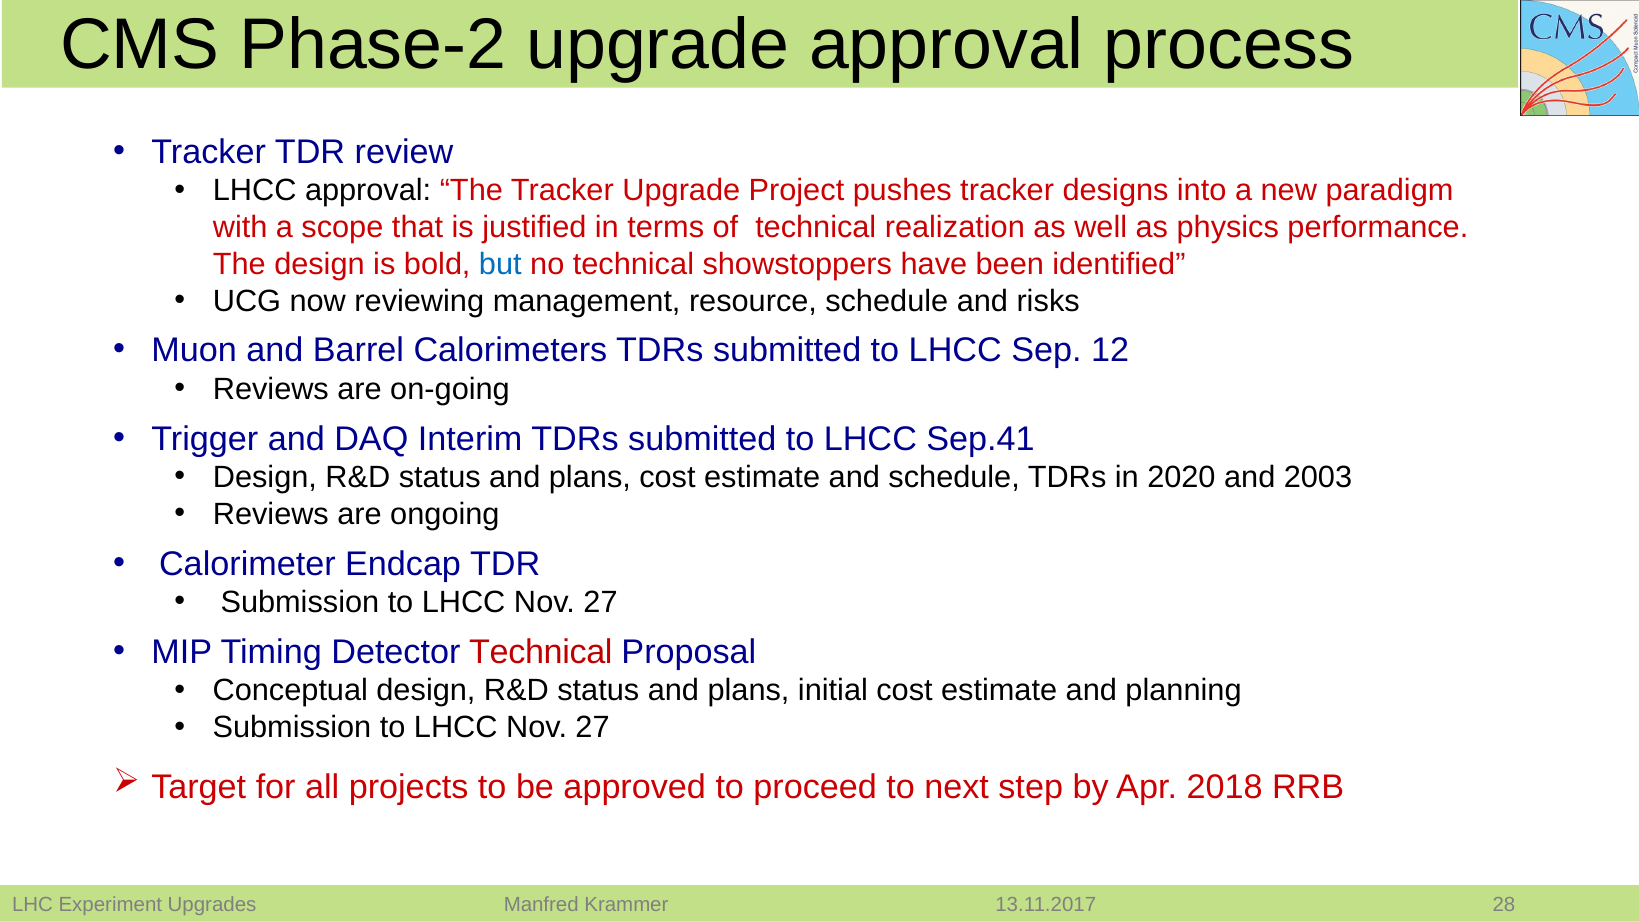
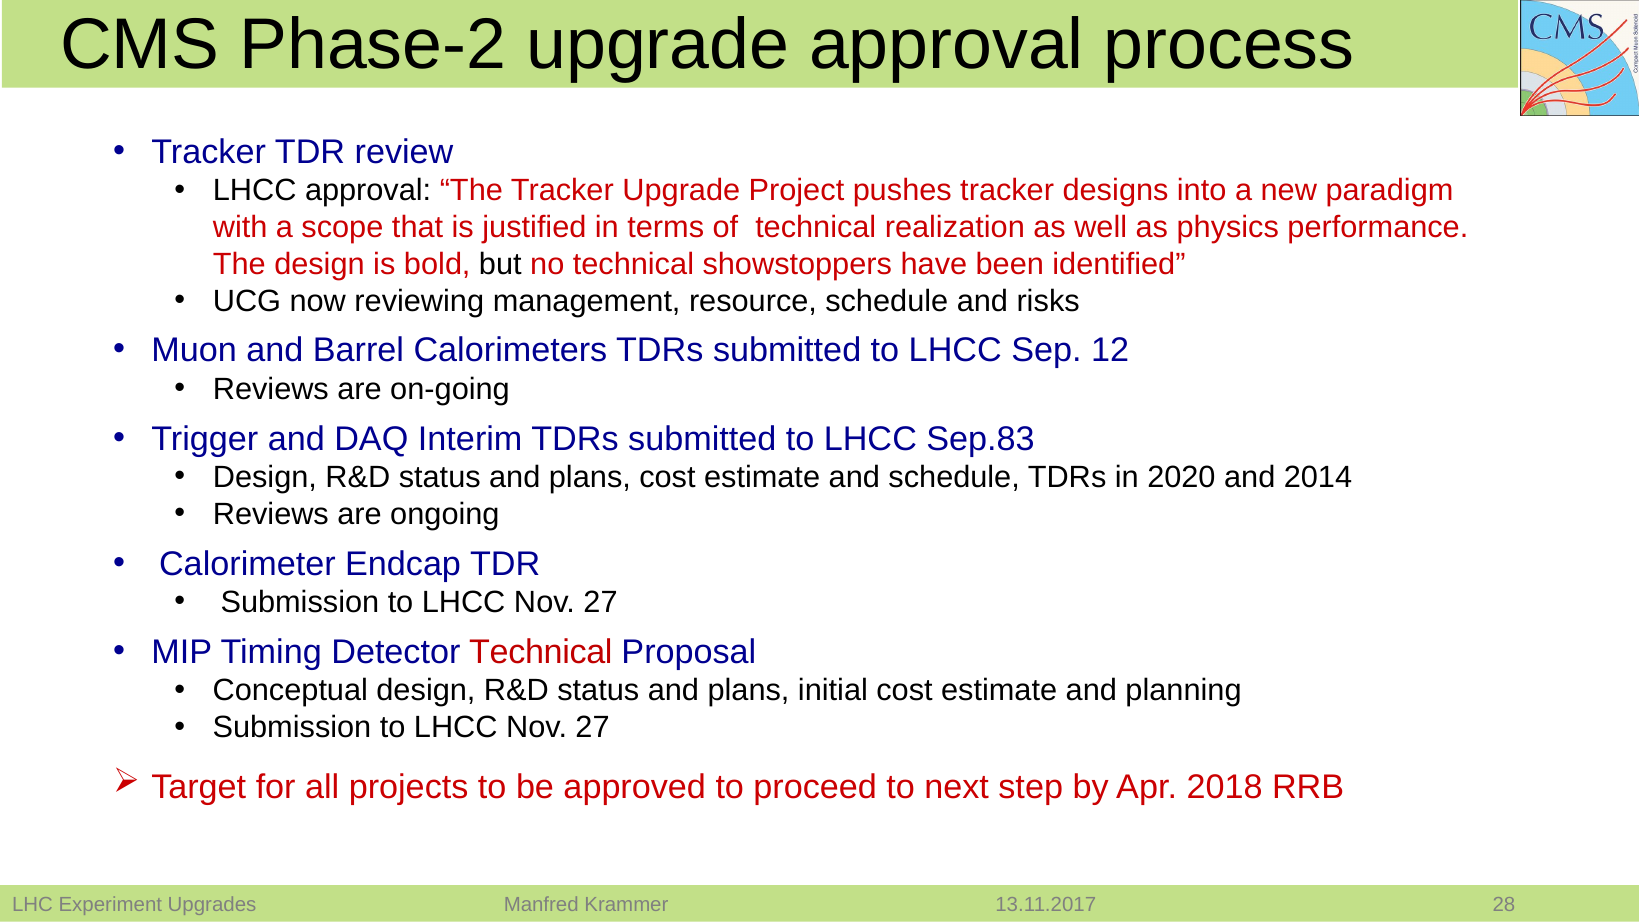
but colour: blue -> black (500, 264)
Sep.41: Sep.41 -> Sep.83 (981, 439)
2003: 2003 -> 2014 (1318, 477)
